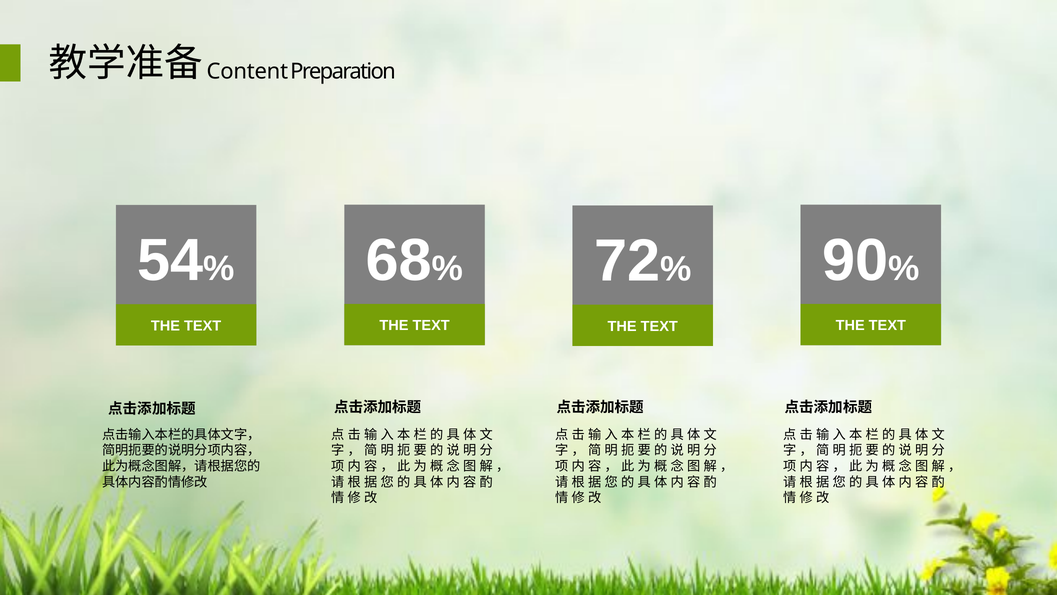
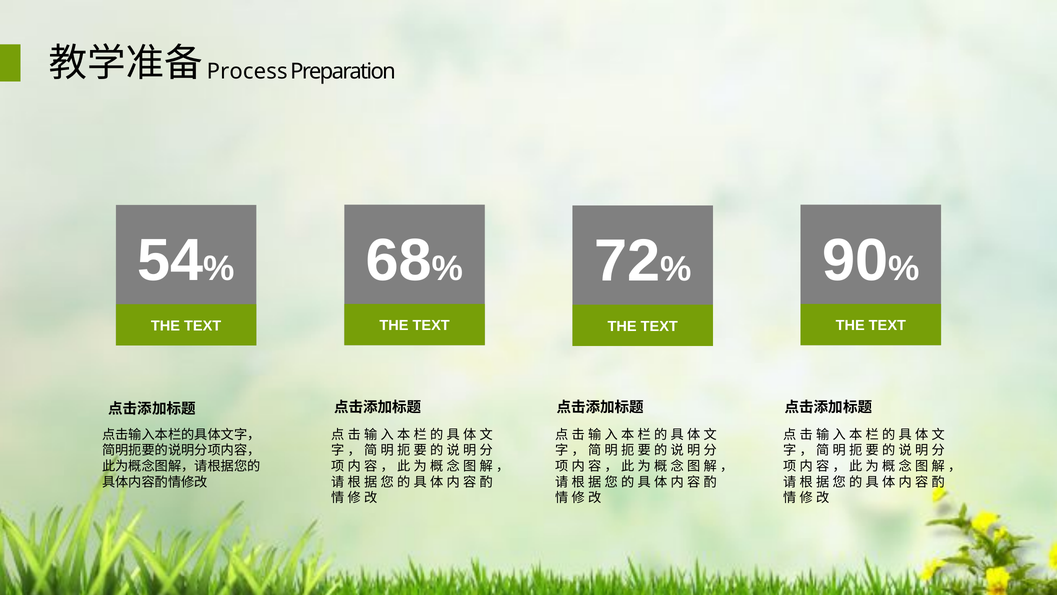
Content: Content -> Process (247, 71)
